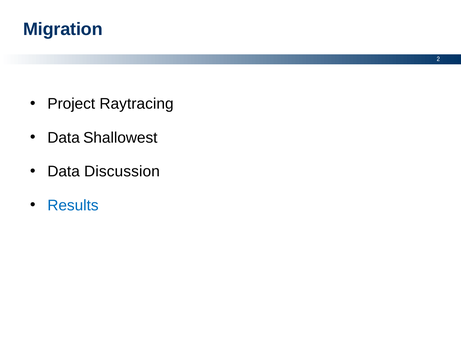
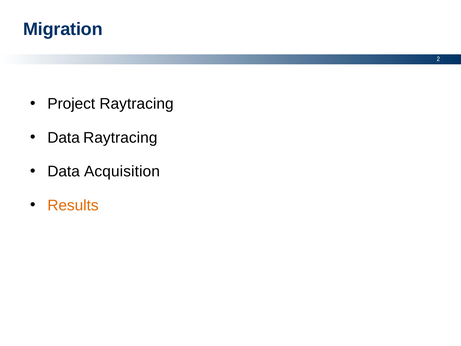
Data Shallowest: Shallowest -> Raytracing (120, 138)
Discussion: Discussion -> Acquisition (122, 171)
Results colour: blue -> orange (73, 205)
